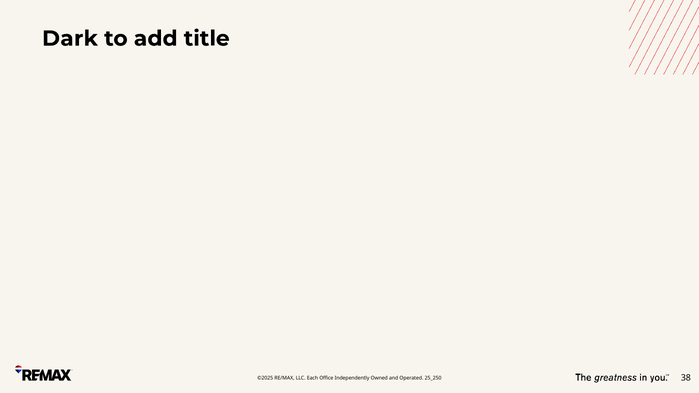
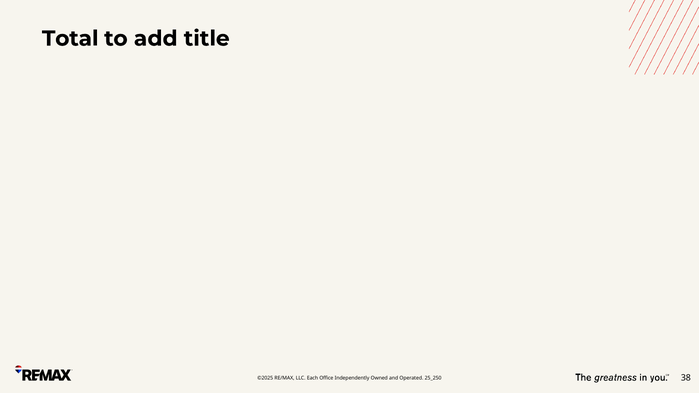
Dark: Dark -> Total (70, 39)
